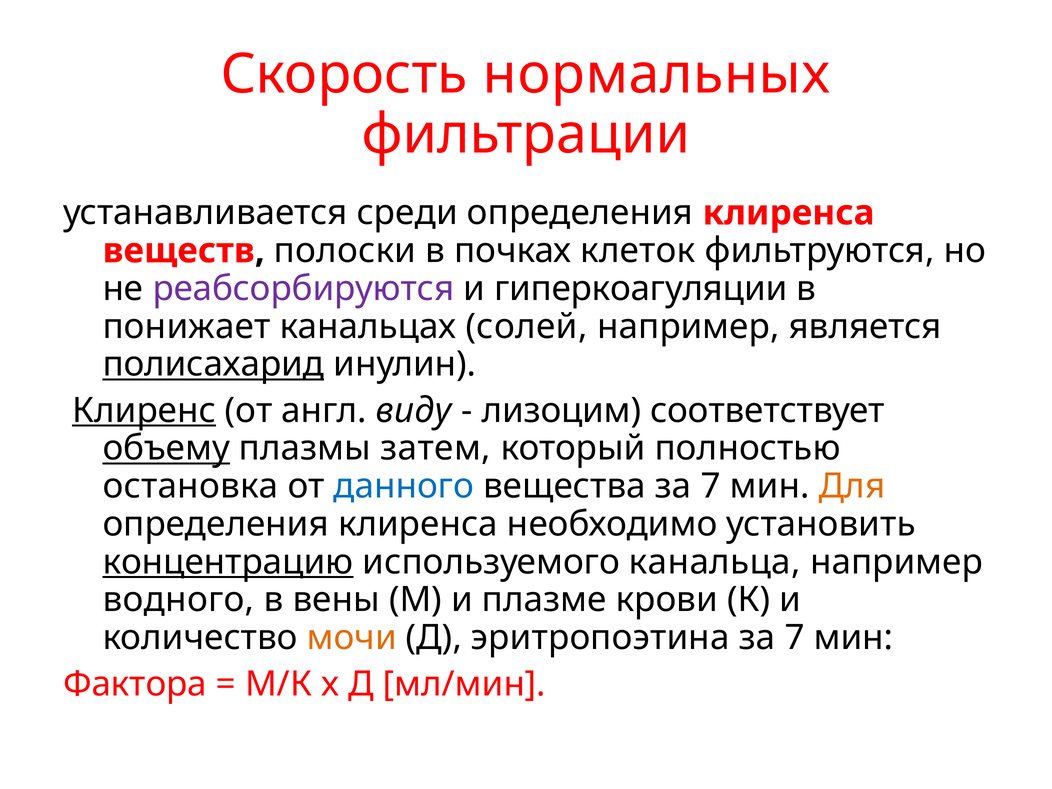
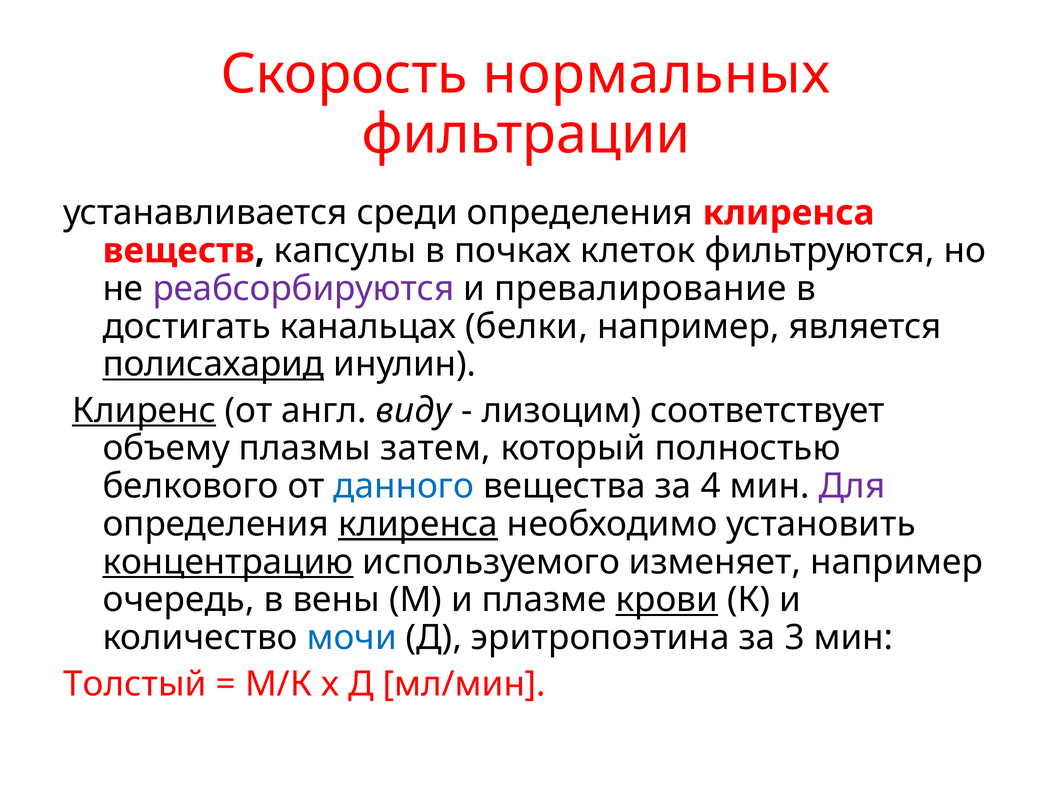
полоски: полоски -> капсулы (345, 251)
гиперкоагуляции: гиперкоагуляции -> превалирование (640, 289)
понижает: понижает -> достигать (187, 326)
солей: солей -> белки (527, 326)
объему underline: present -> none (166, 448)
остановка: остановка -> белкового (191, 486)
вещества за 7: 7 -> 4 (711, 486)
Для colour: orange -> purple (852, 486)
клиренса underline: none -> present (418, 524)
канальца: канальца -> изменяет (715, 562)
водного: водного -> очередь (179, 600)
крови underline: none -> present (667, 600)
мочи colour: orange -> blue (352, 638)
7: 7 -> 3 (795, 638)
Фактора: Фактора -> Толстый (135, 684)
